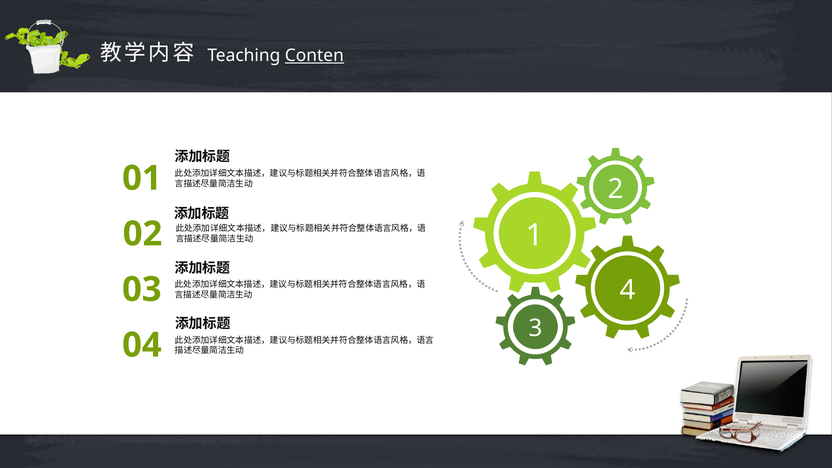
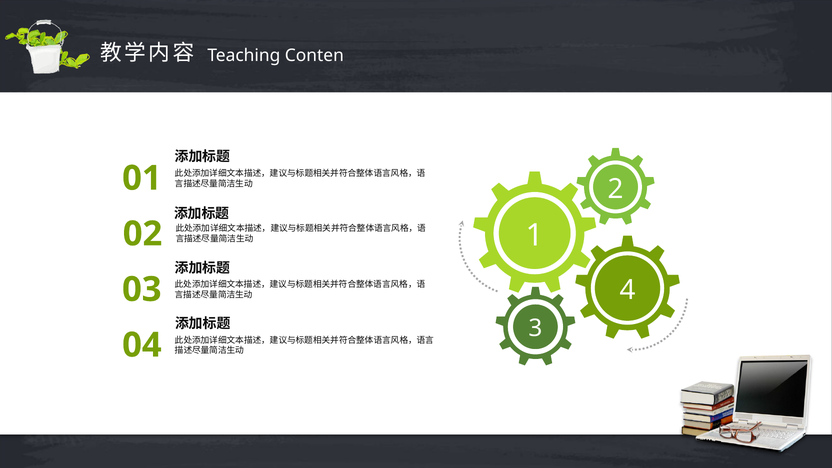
Conten underline: present -> none (314, 55)
